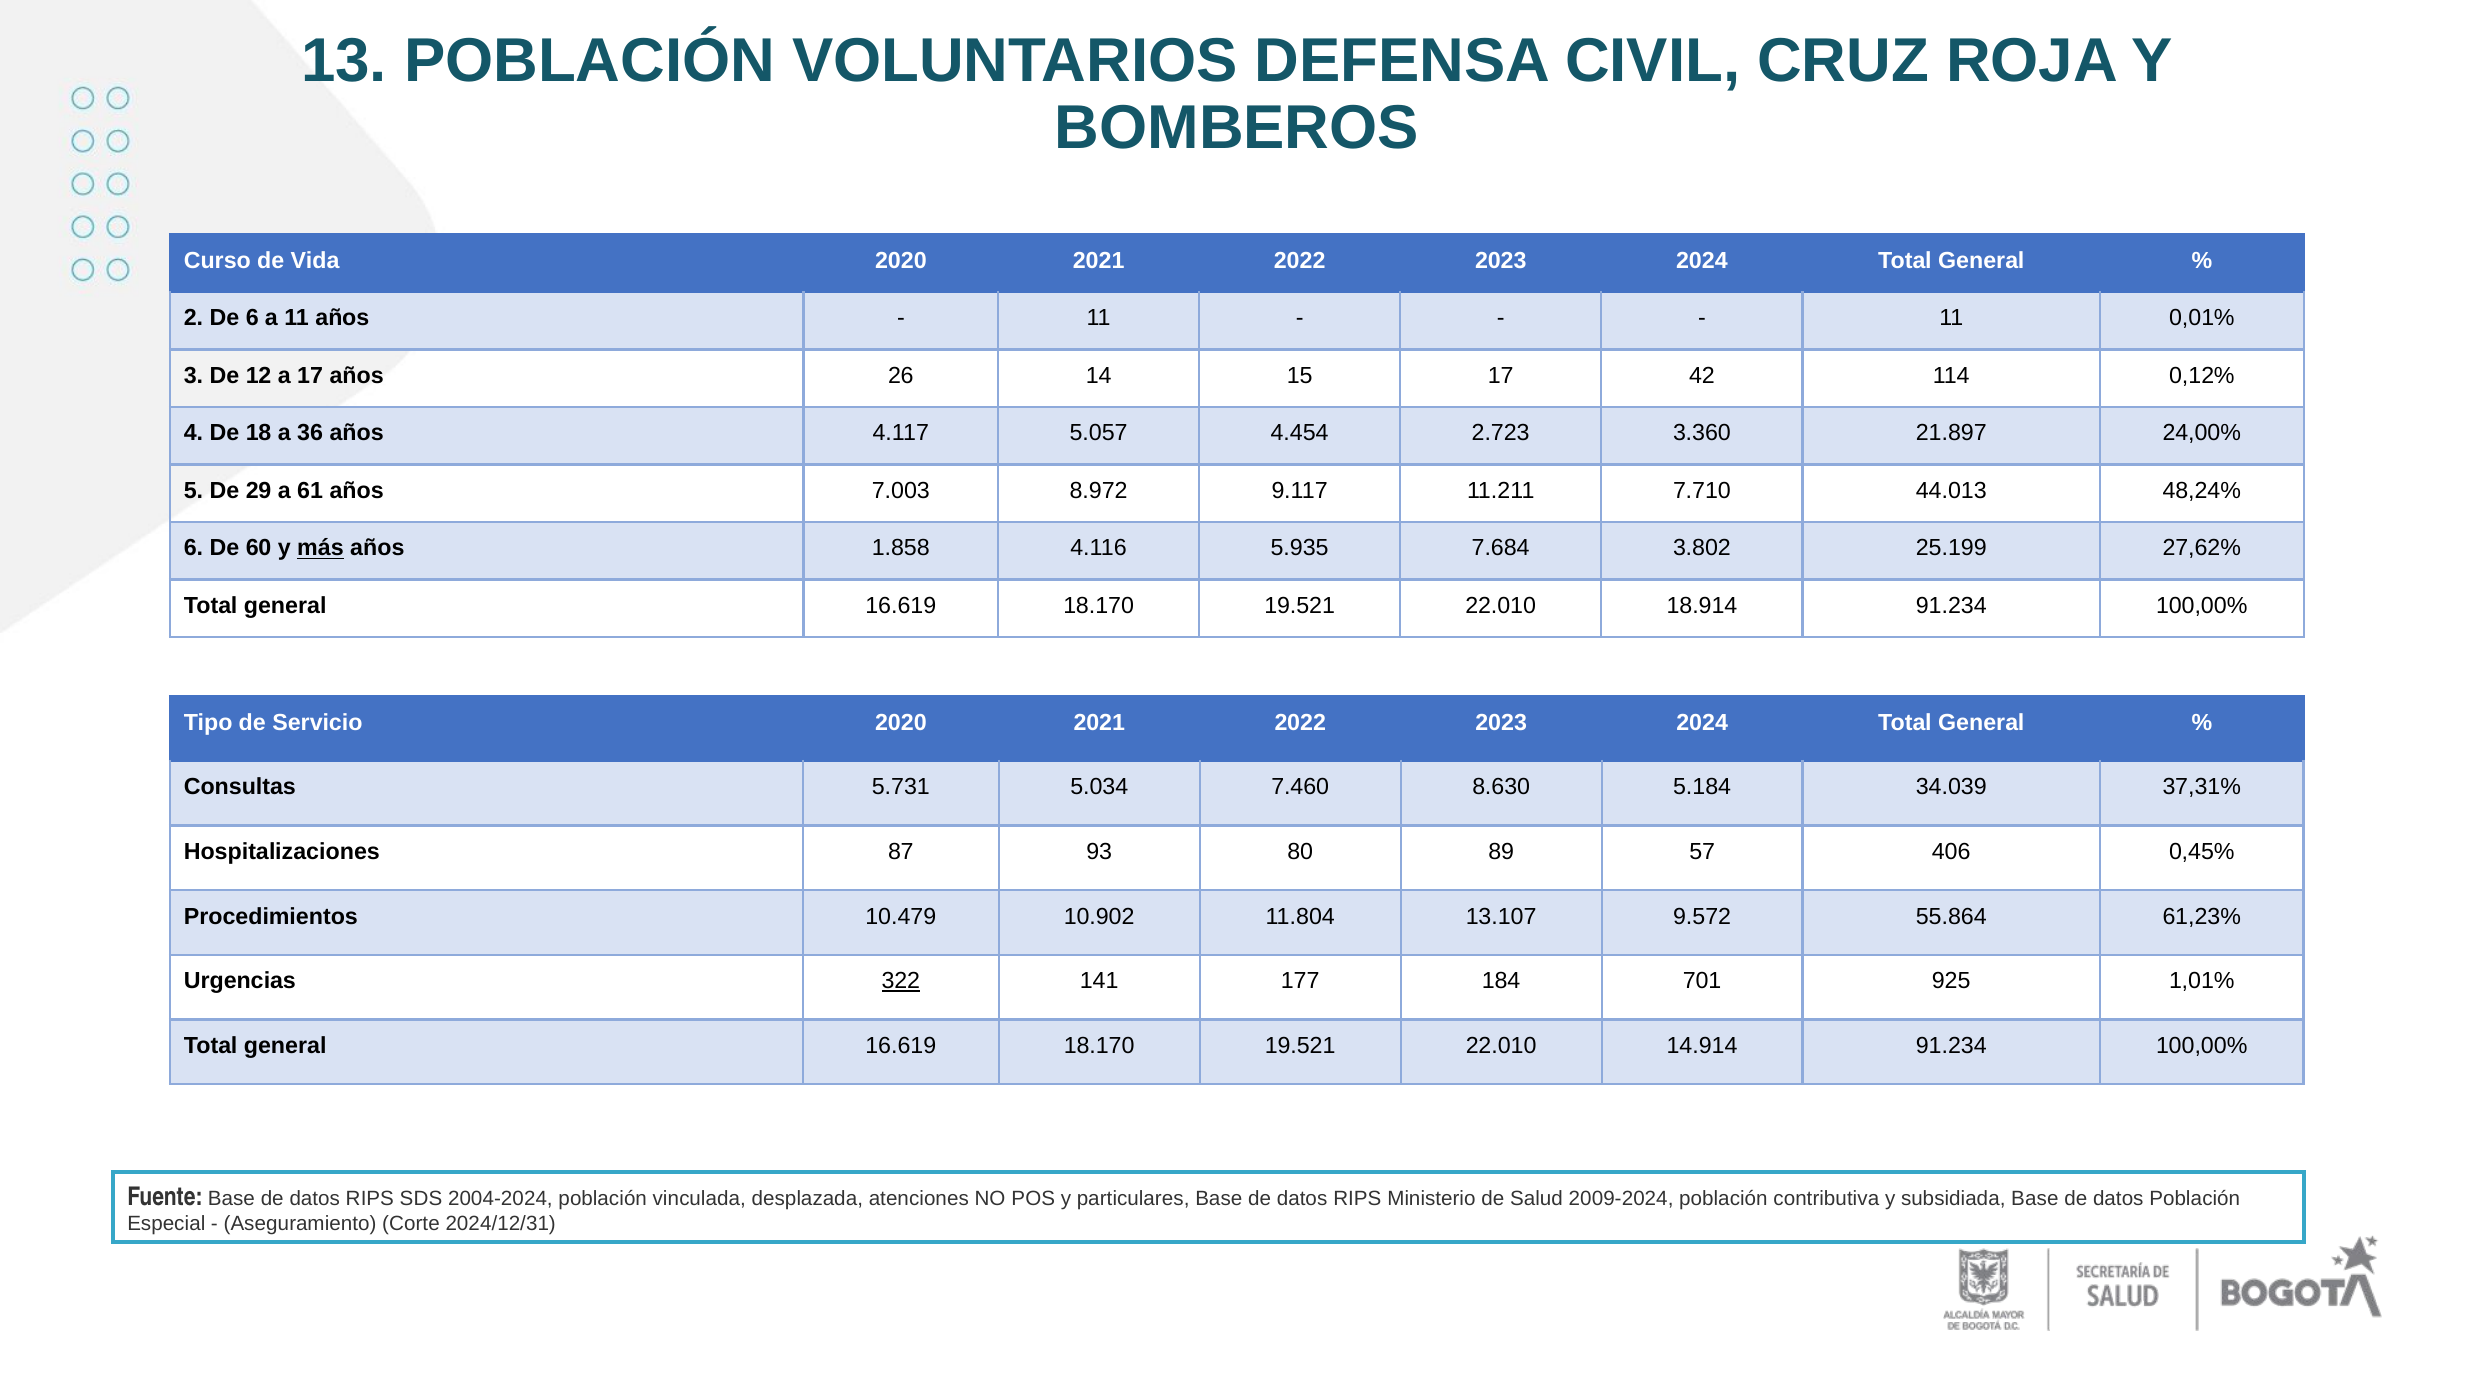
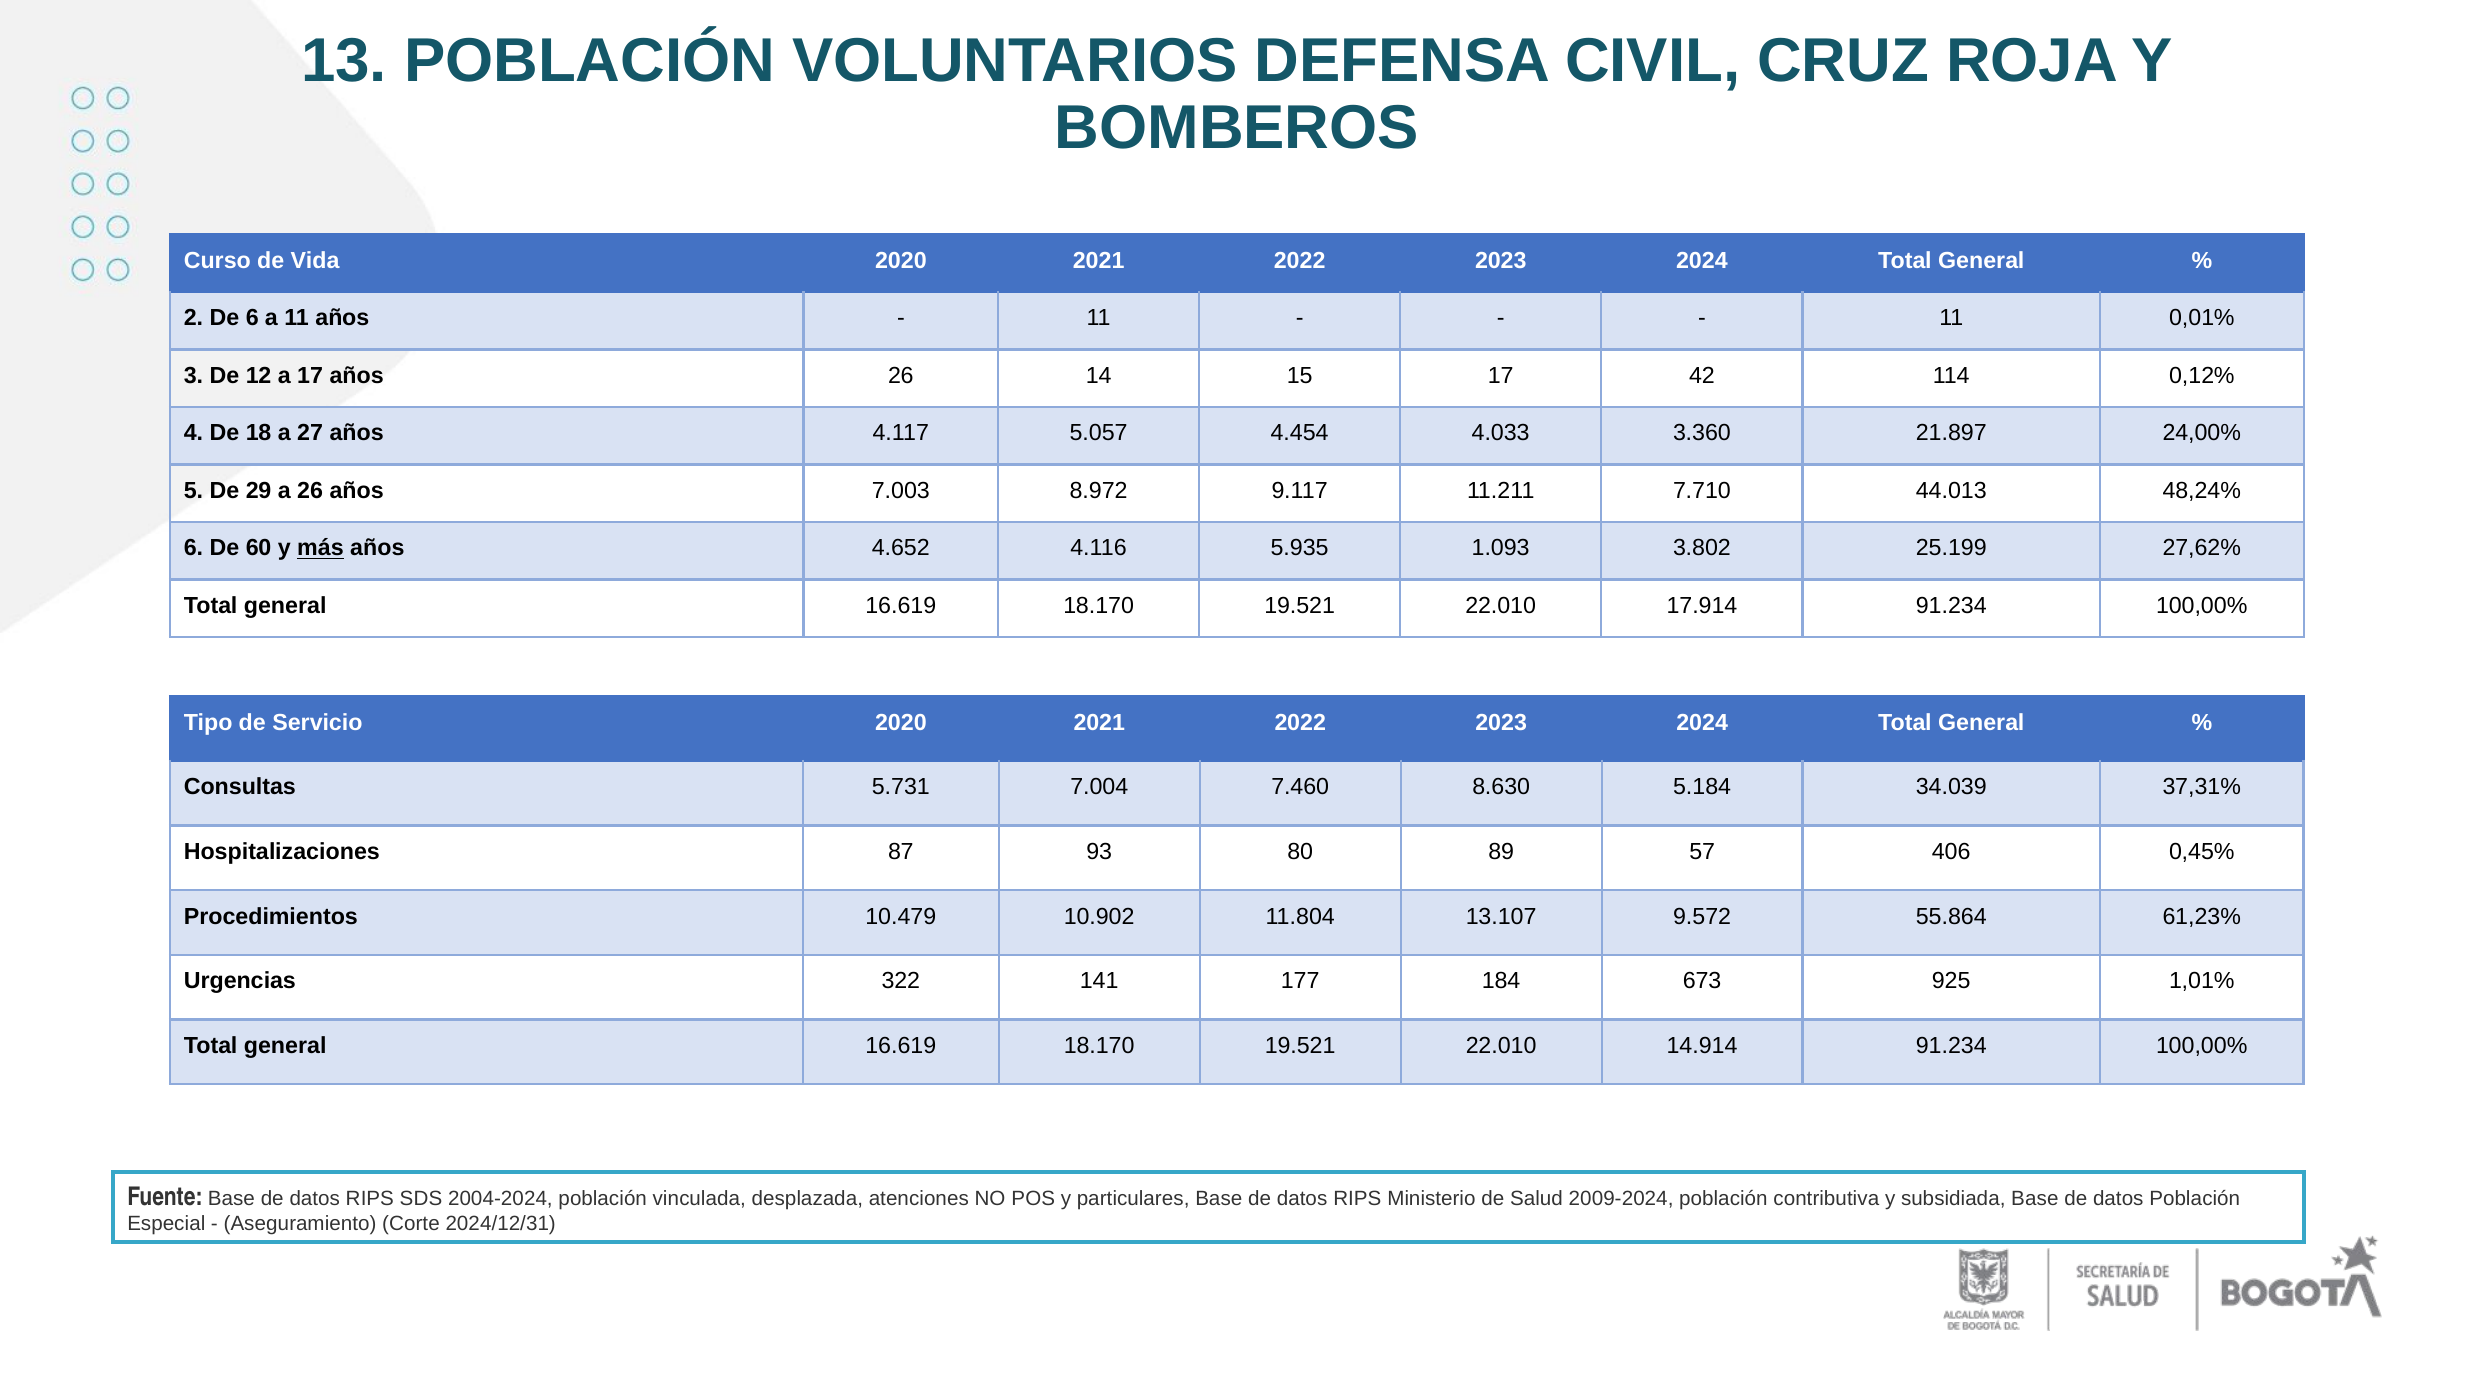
36: 36 -> 27 (310, 433)
2.723: 2.723 -> 4.033 (1501, 433)
a 61: 61 -> 26 (310, 491)
1.858: 1.858 -> 4.652 (901, 548)
7.684: 7.684 -> 1.093 (1501, 548)
18.914: 18.914 -> 17.914 (1702, 606)
5.034: 5.034 -> 7.004 (1099, 787)
322 underline: present -> none (901, 981)
701: 701 -> 673 (1702, 981)
